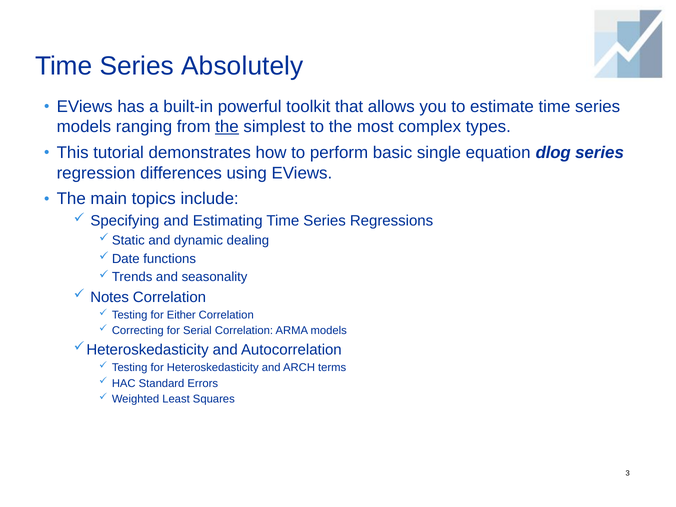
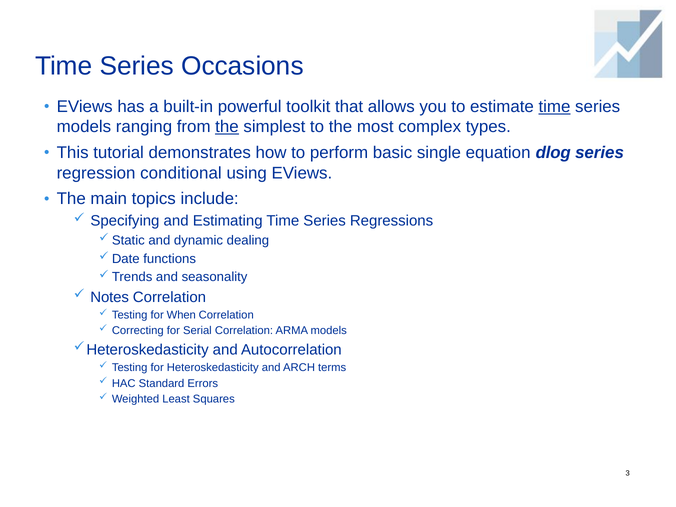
Absolutely: Absolutely -> Occasions (242, 66)
time underline: none -> present (554, 106)
differences: differences -> conditional (181, 173)
Either: Either -> When (181, 315)
